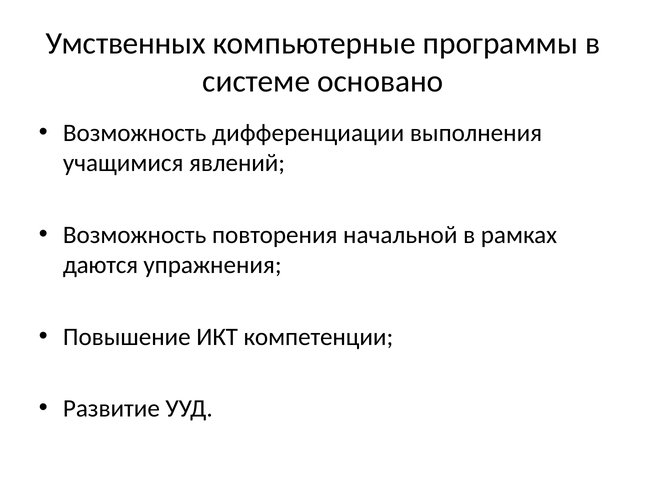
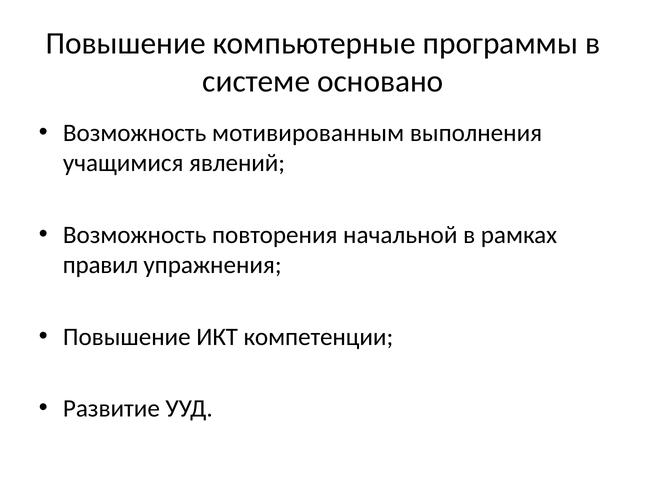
Умственных: Умственных -> Повышение (126, 44)
дифференциации: дифференциации -> мотивированным (308, 133)
даются: даются -> правил (100, 265)
